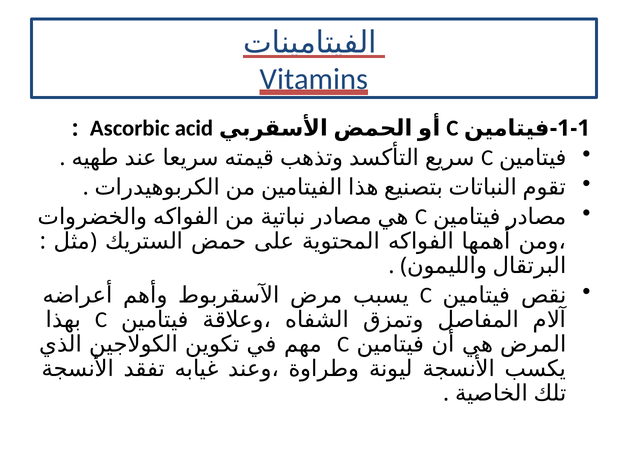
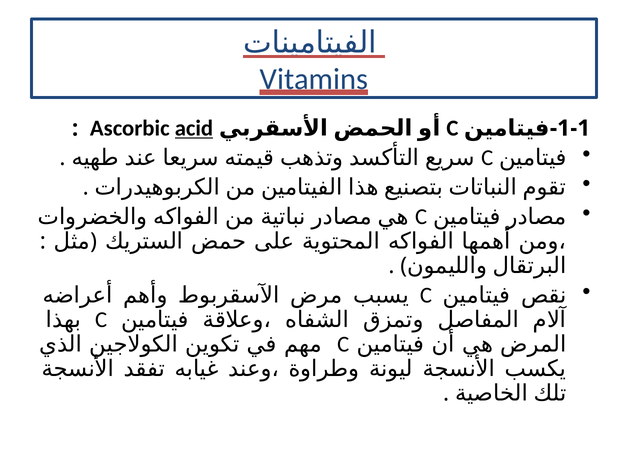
acid underline: none -> present (194, 128)
